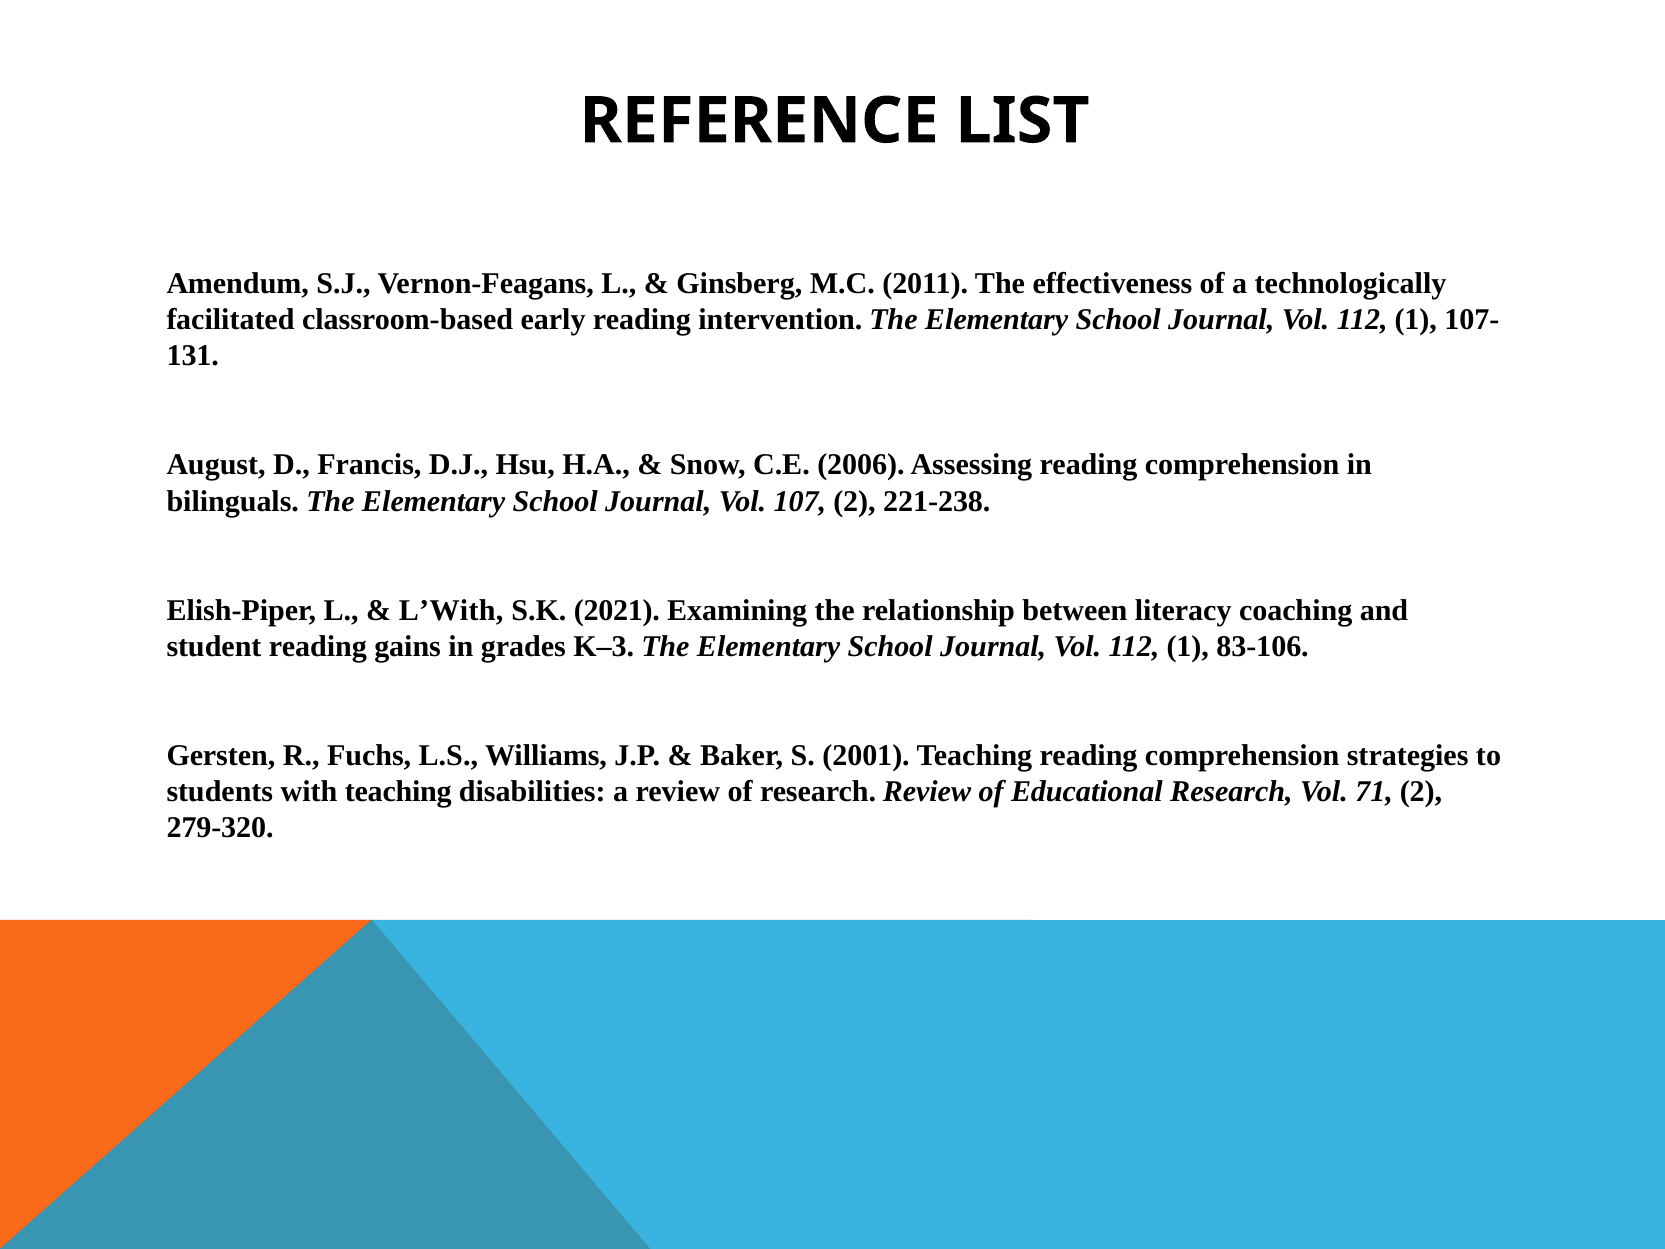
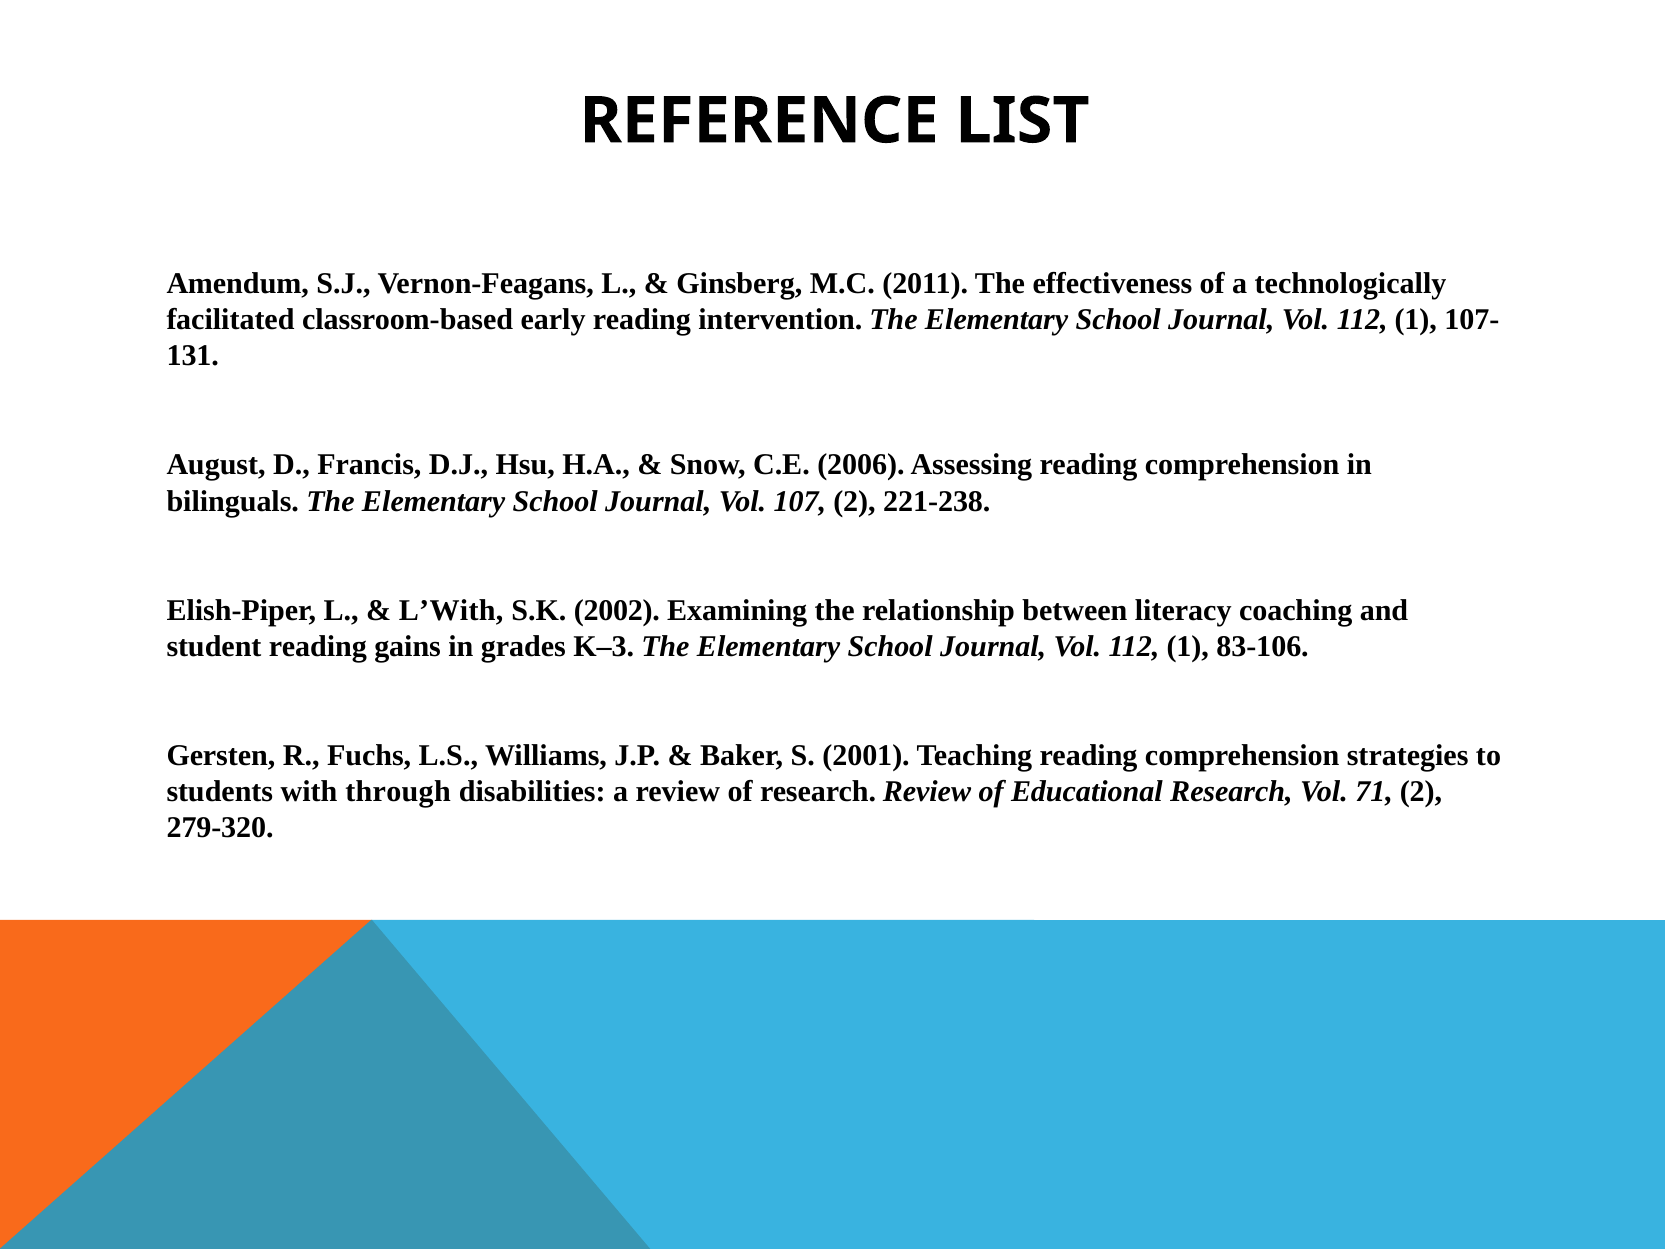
2021: 2021 -> 2002 (617, 610)
with teaching: teaching -> through (398, 792)
